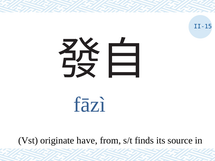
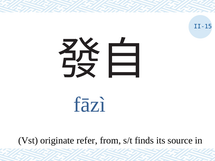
have: have -> refer (87, 141)
